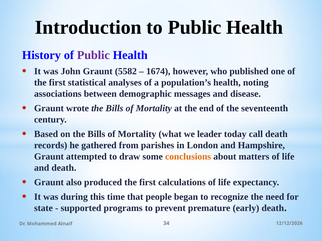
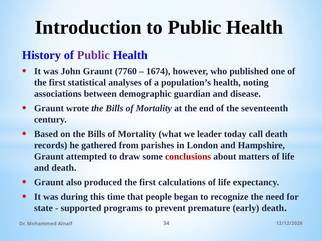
5582: 5582 -> 7760 (126, 71)
messages: messages -> guardian (192, 94)
conclusions colour: orange -> red (188, 157)
